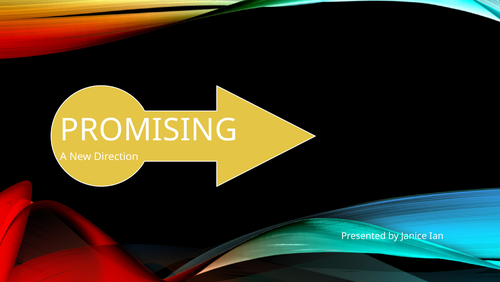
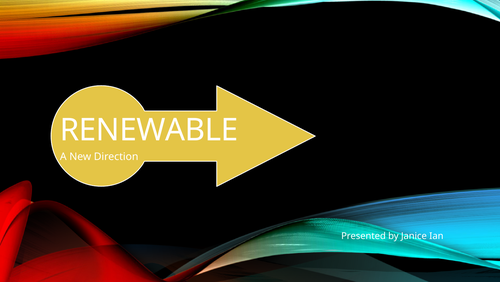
PROMISING: PROMISING -> RENEWABLE (149, 130)
